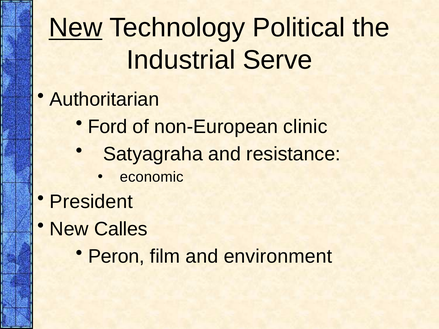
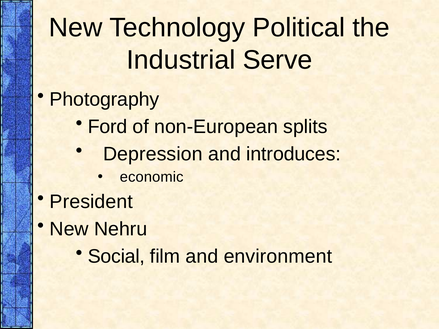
New underline: present -> none (76, 28)
Authoritarian: Authoritarian -> Photography (104, 99)
clinic: clinic -> splits (306, 127)
Satyagraha: Satyagraha -> Depression (153, 154)
resistance: resistance -> introduces (294, 154)
Calles: Calles -> Nehru (121, 229)
Peron: Peron -> Social (116, 257)
